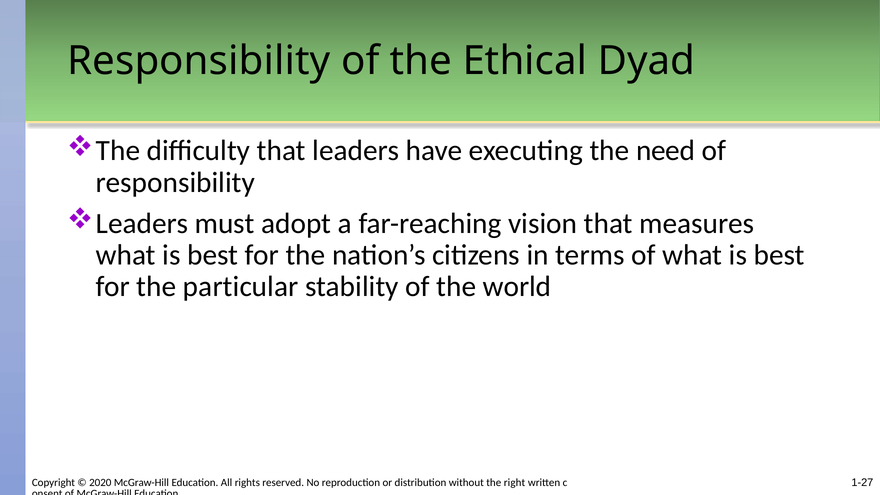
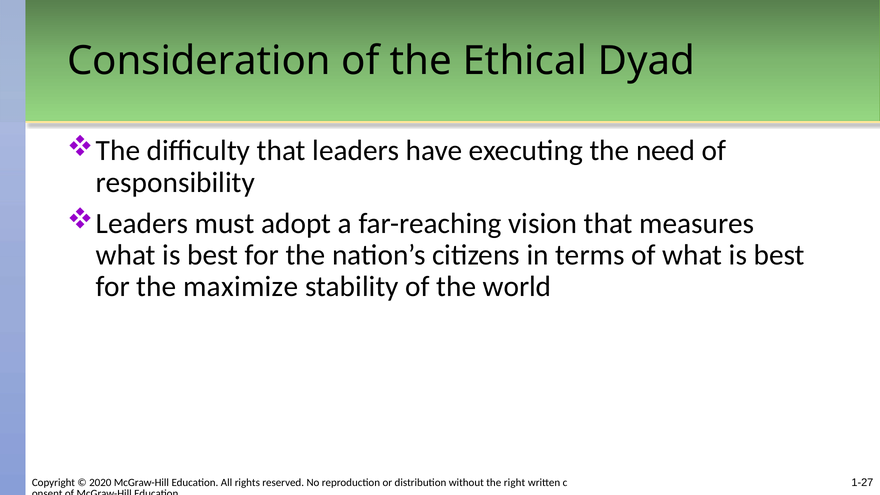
Responsibility: Responsibility -> Consideration (199, 61)
particular: particular -> maximize (241, 287)
